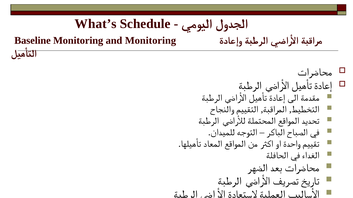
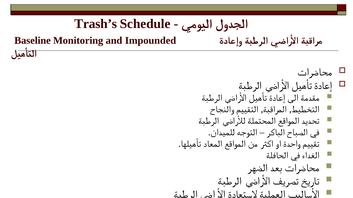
What’s: What’s -> Trash’s (96, 24)
and Monitoring: Monitoring -> Impounded (151, 41)
